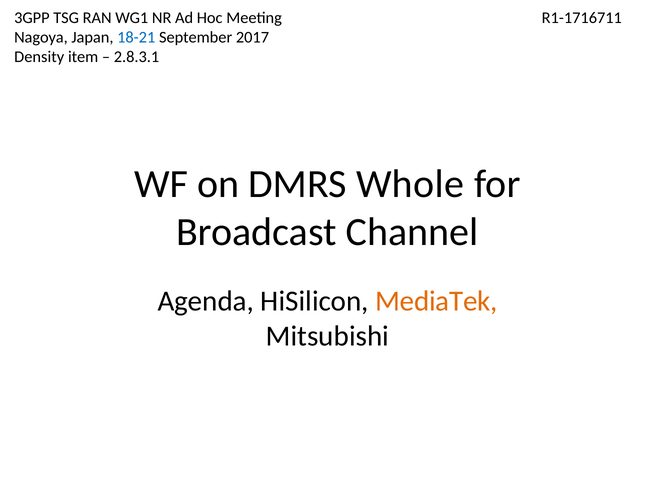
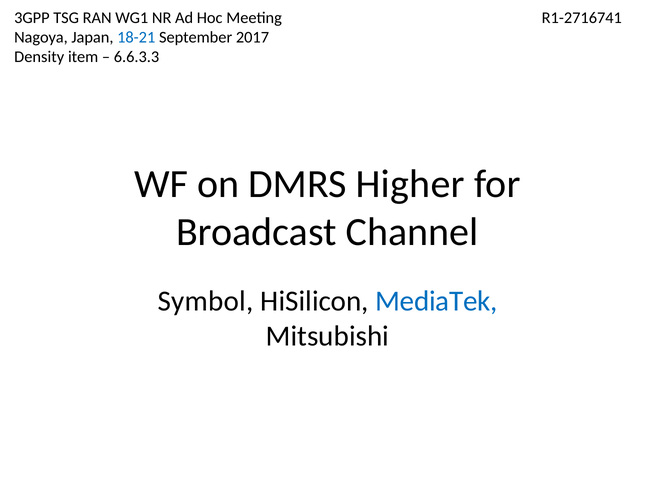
R1-1716711: R1-1716711 -> R1-2716741 (582, 18)
2.8.3.1: 2.8.3.1 -> 6.6.3.3 (137, 57)
Whole: Whole -> Higher (410, 184)
Agenda: Agenda -> Symbol (206, 301)
MediaTek colour: orange -> blue (436, 301)
